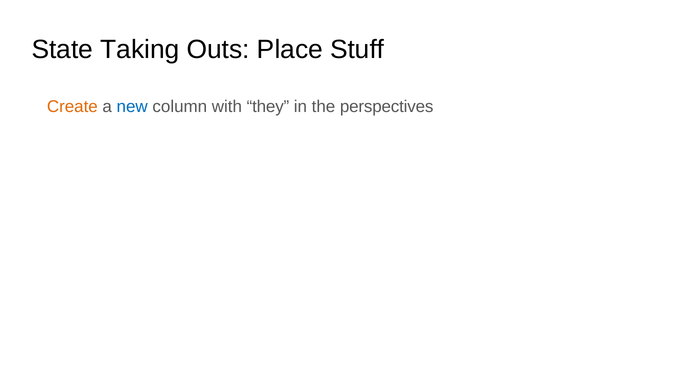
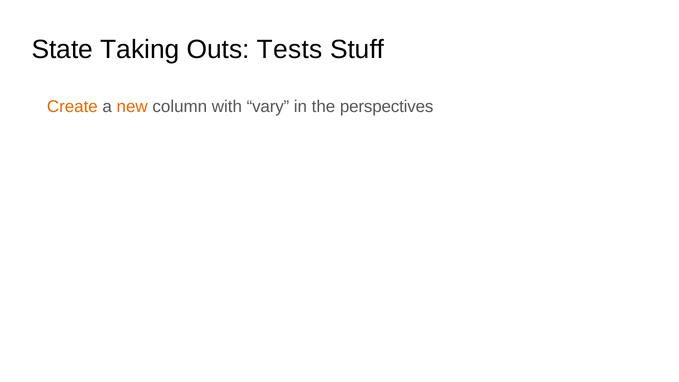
Place: Place -> Tests (290, 49)
new colour: blue -> orange (132, 107)
they: they -> vary (268, 107)
